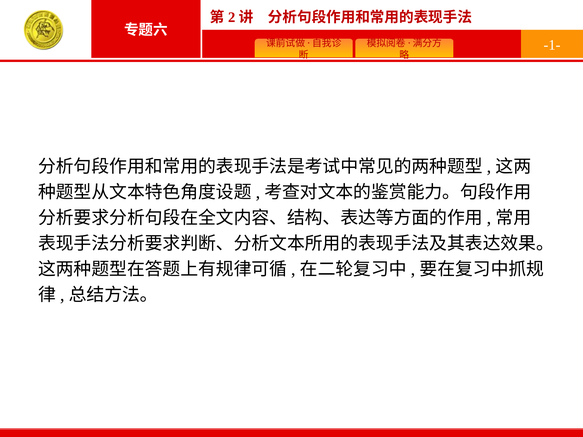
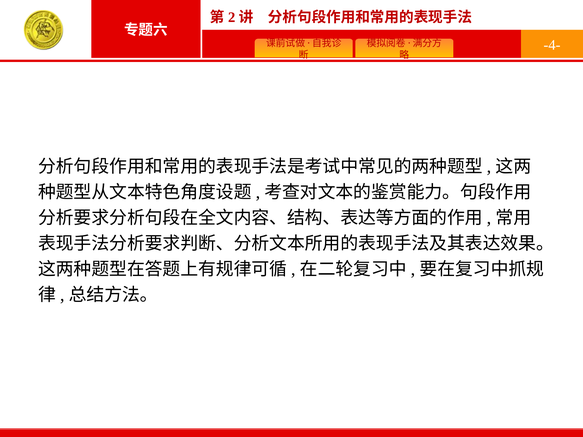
-1-: -1- -> -4- (552, 45)
